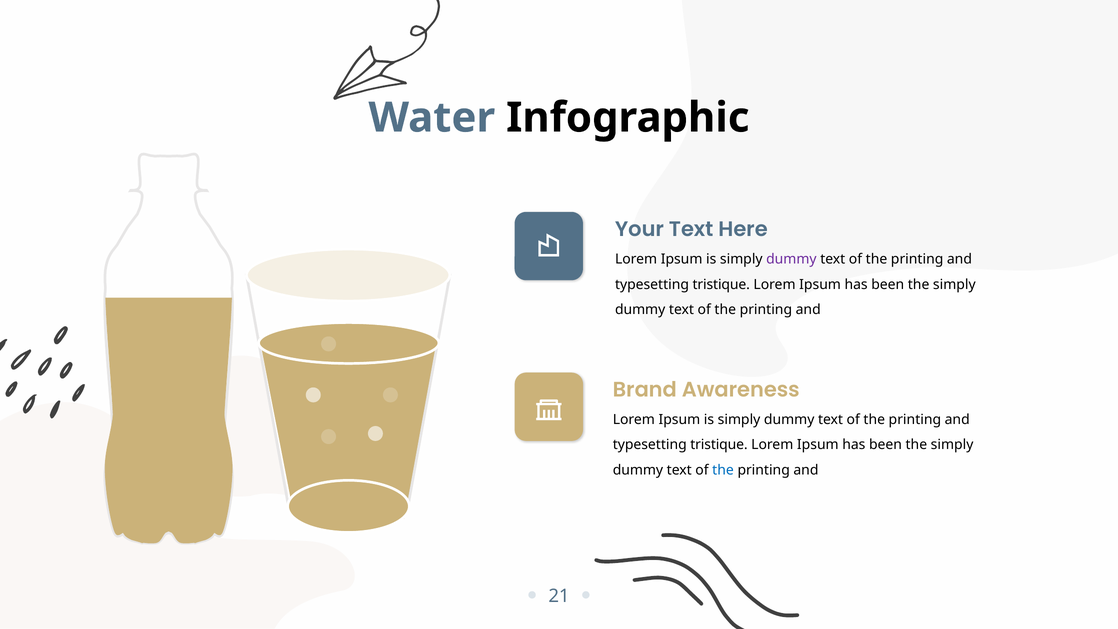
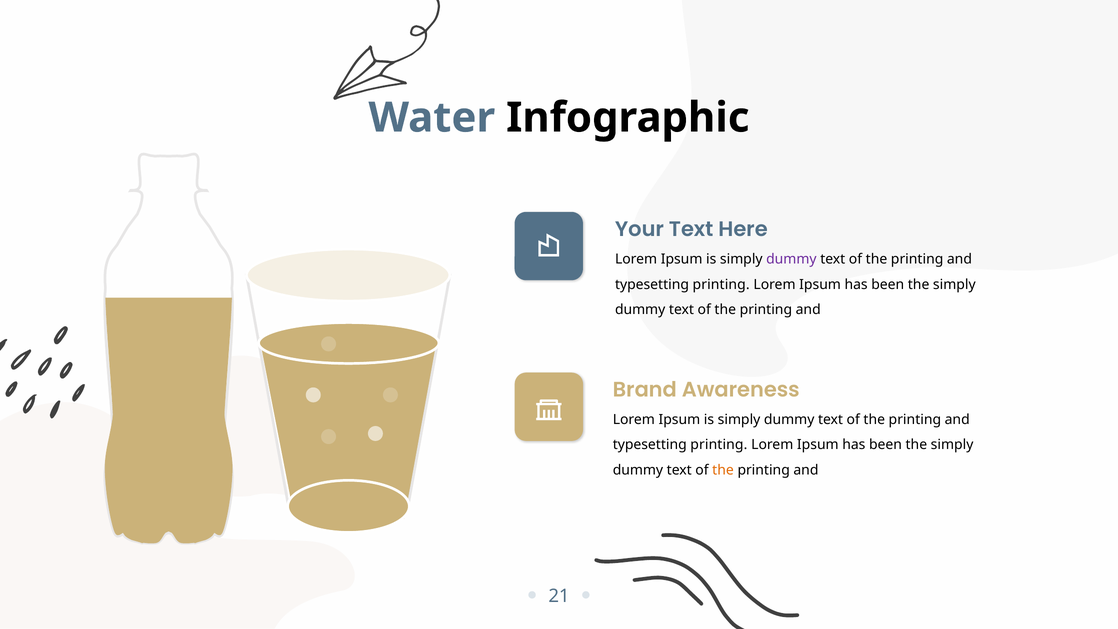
tristique: tristique -> printing (721, 284)
tristique: tristique -> printing (719, 445)
the colour: blue -> orange (723, 470)
